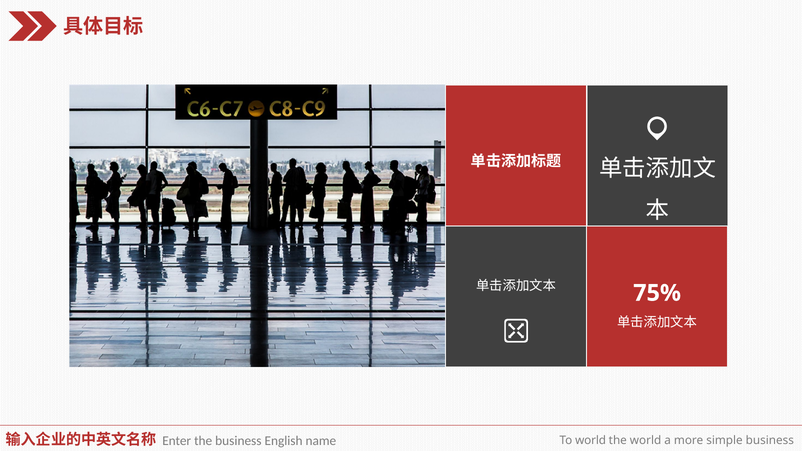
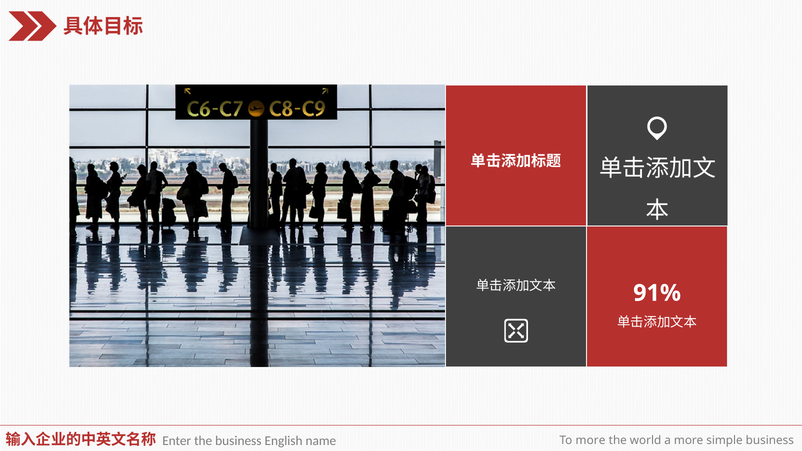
75%: 75% -> 91% (657, 293)
To world: world -> more (590, 441)
